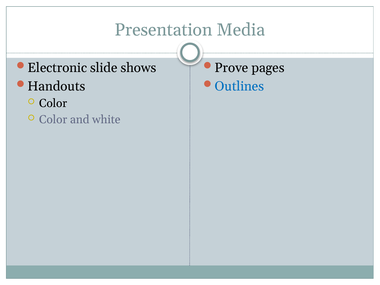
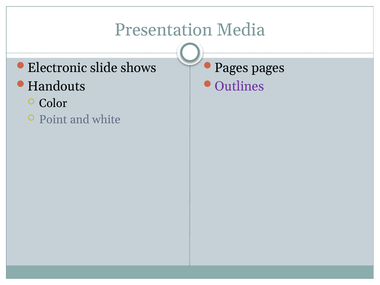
Prove: Prove -> Pages (232, 68)
Outlines colour: blue -> purple (239, 86)
Color: Color -> Point (53, 120)
